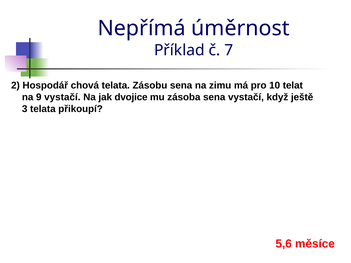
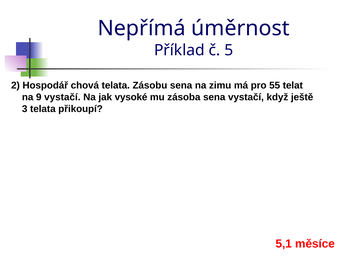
7: 7 -> 5 (229, 50)
10: 10 -> 55 (275, 86)
dvojice: dvojice -> vysoké (131, 97)
5,6: 5,6 -> 5,1 (284, 244)
